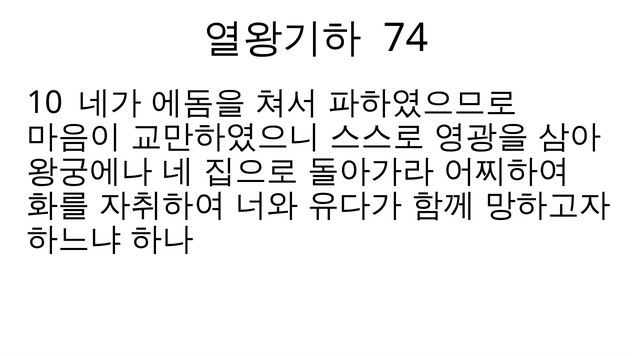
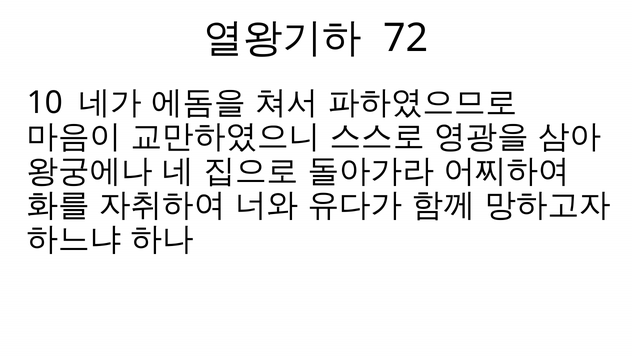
74: 74 -> 72 (406, 38)
